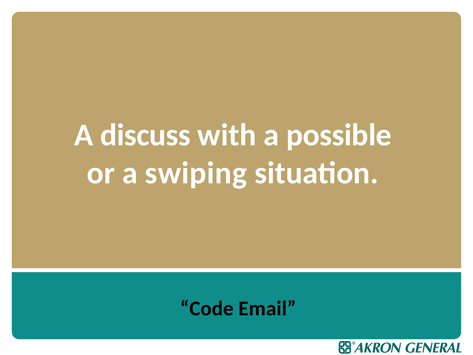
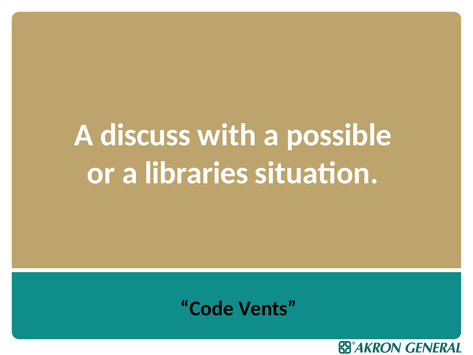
swiping: swiping -> libraries (196, 173)
Email: Email -> Vents (268, 308)
